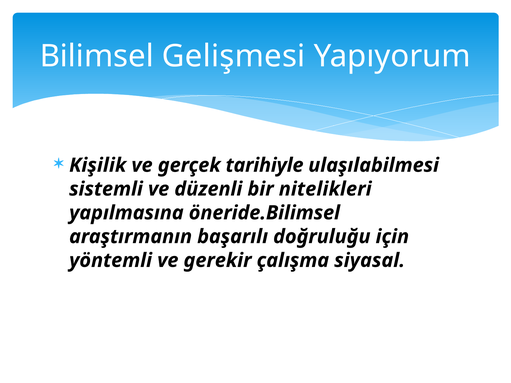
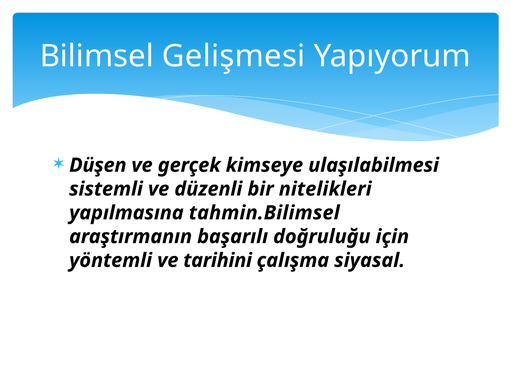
Kişilik: Kişilik -> Düşen (98, 165)
tarihiyle: tarihiyle -> kimseye (264, 165)
öneride.Bilimsel: öneride.Bilimsel -> tahmin.Bilimsel (264, 213)
gerekir: gerekir -> tarihini (218, 261)
